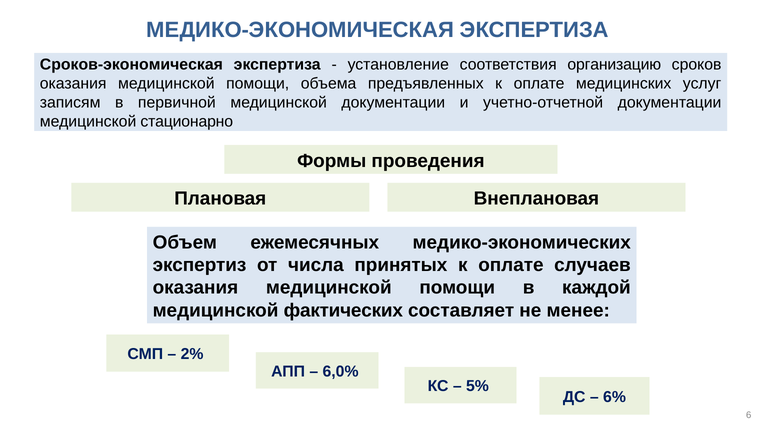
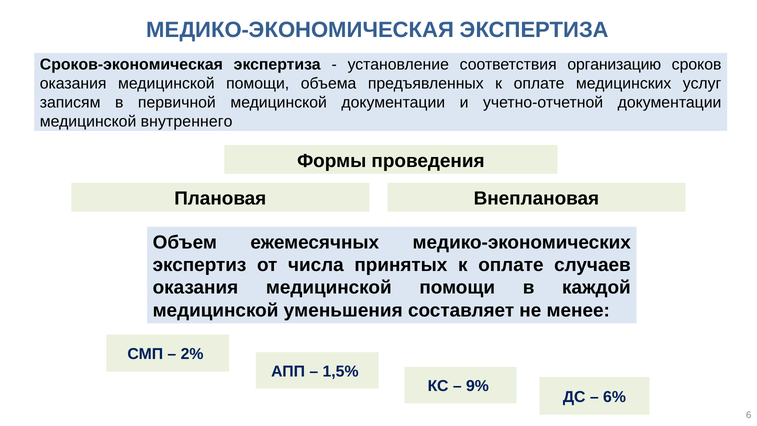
стационарно: стационарно -> внутреннего (187, 121)
фактических: фактических -> уменьшения (343, 310)
6,0%: 6,0% -> 1,5% (341, 371)
5%: 5% -> 9% (477, 386)
